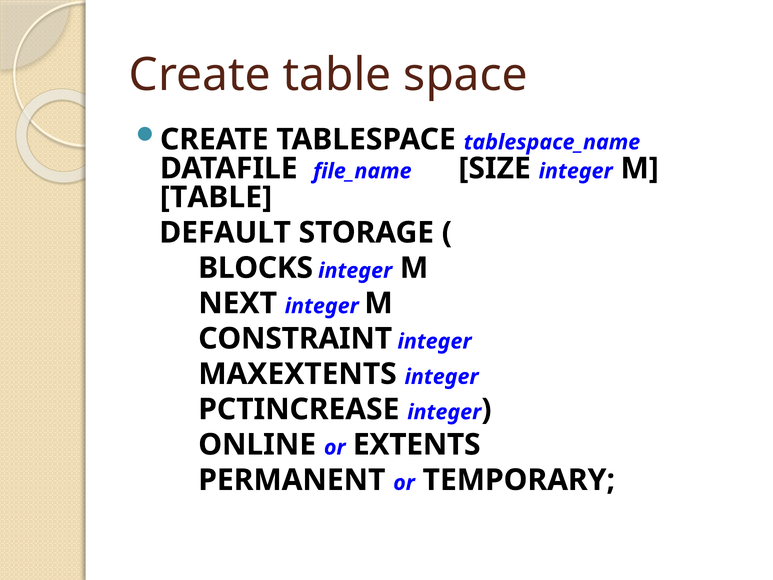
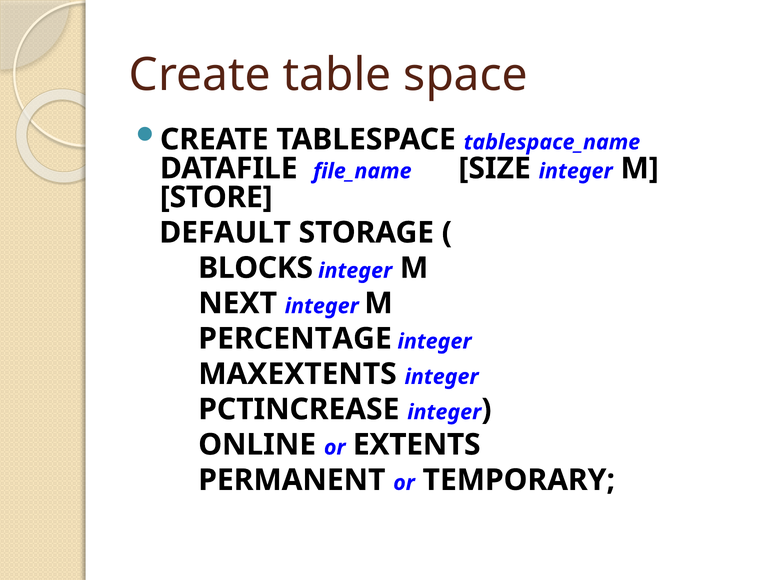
TABLE: TABLE -> STORE (216, 197)
CONSTRAINT: CONSTRAINT -> PERCENTAGE (295, 338)
